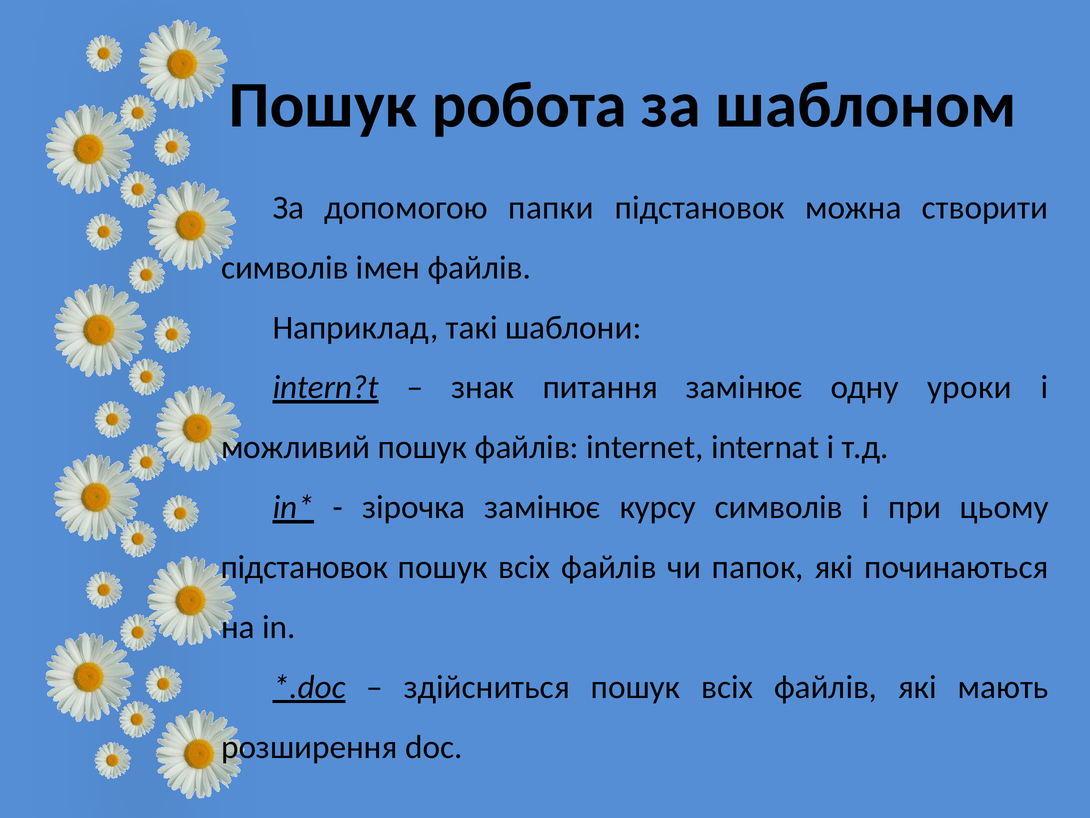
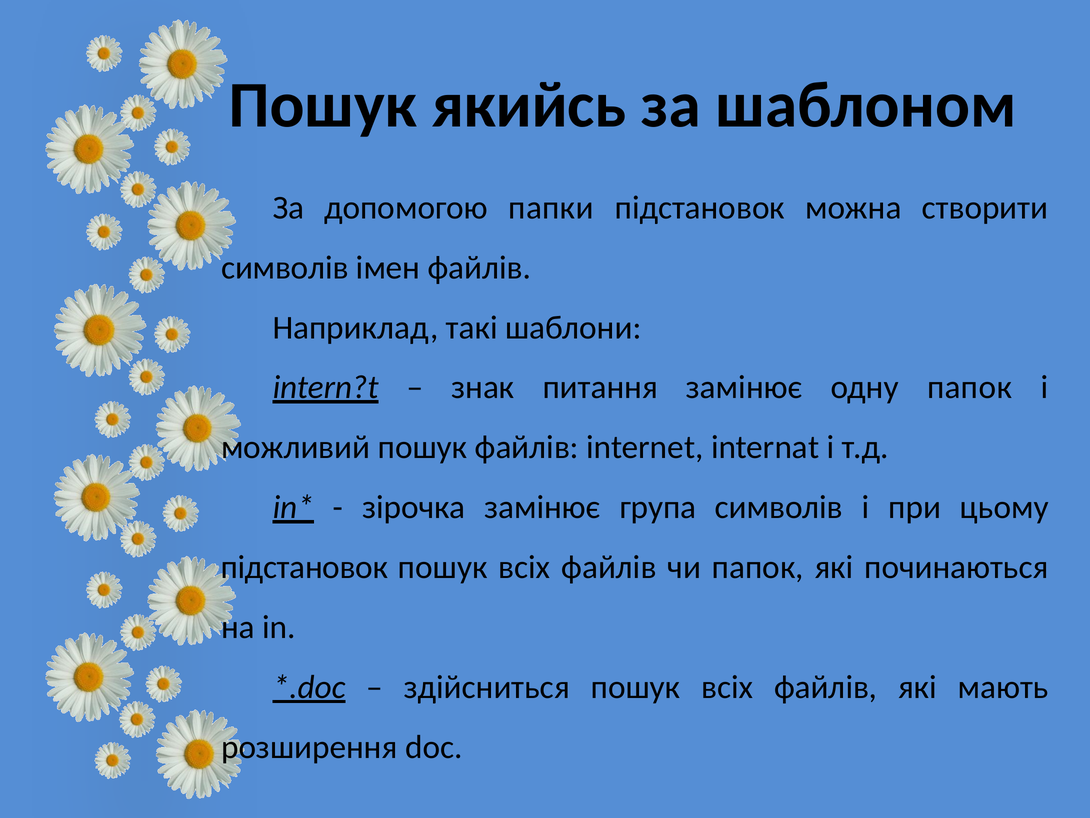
робота: робота -> якийсь (529, 105)
одну уроки: уроки -> папок (969, 387)
курсу: курсу -> група (658, 507)
